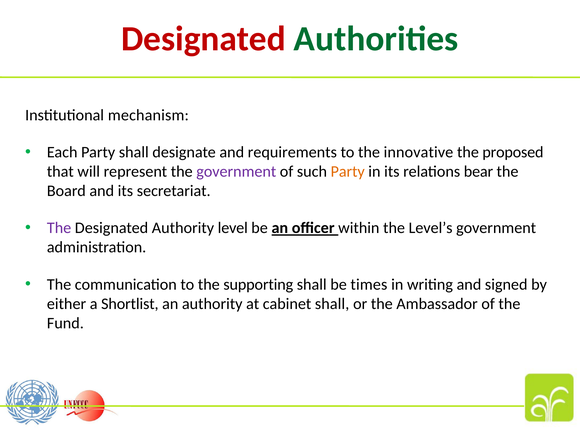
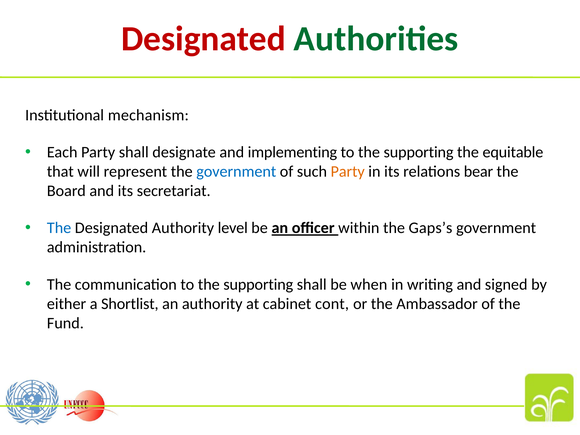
requirements: requirements -> implementing (292, 152)
innovative: innovative -> supporting (419, 152)
proposed: proposed -> equitable (513, 152)
government colour: purple -> blue (236, 172)
The colour: purple -> blue (59, 228)
Level’s: Level’s -> Gaps’s (431, 228)
times: times -> when (369, 284)
cabinet shall: shall -> cont (332, 304)
